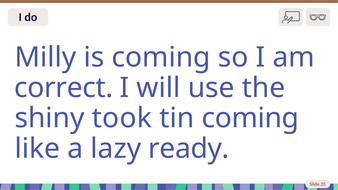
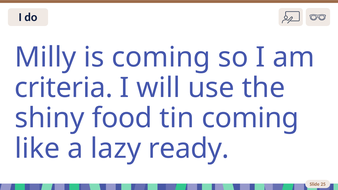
correct: correct -> criteria (64, 88)
took: took -> food (122, 118)
